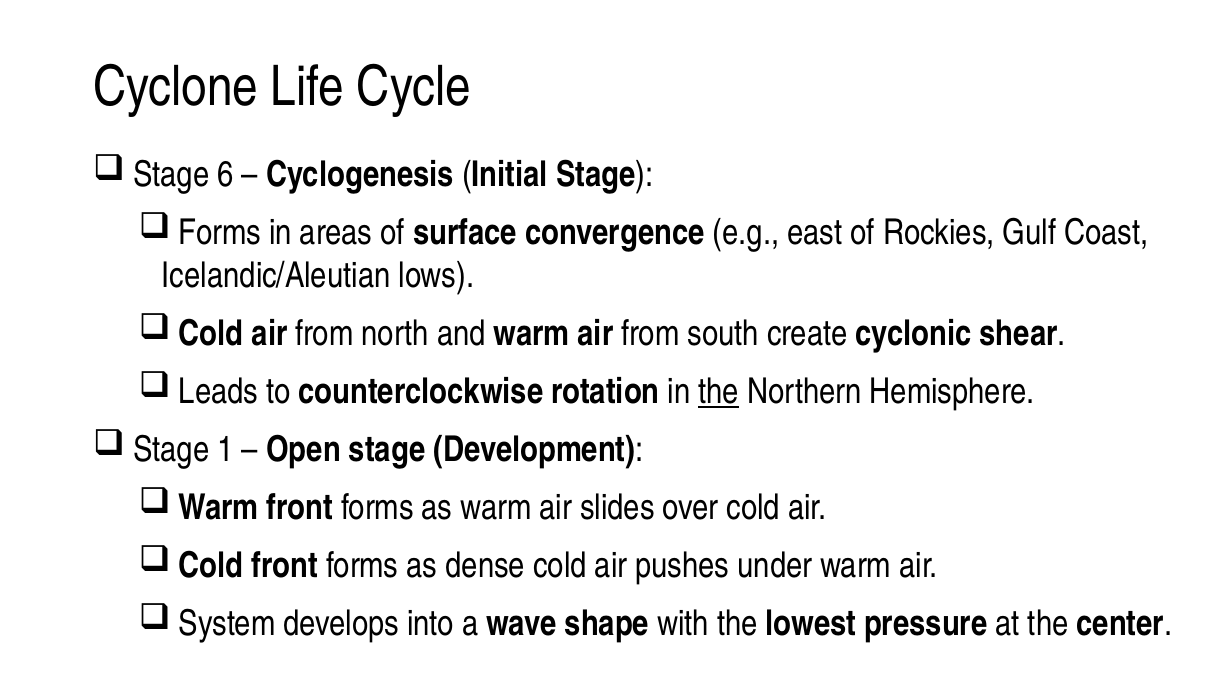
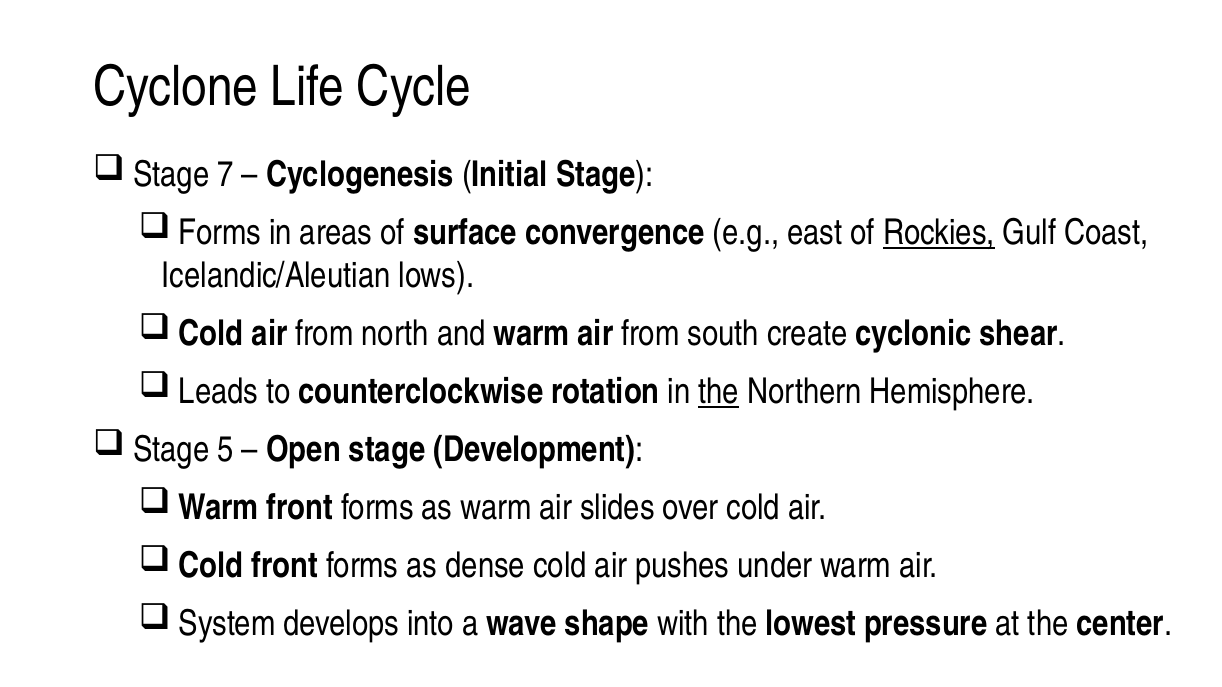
6: 6 -> 7 (226, 175)
Rockies underline: none -> present (939, 233)
1: 1 -> 5 (226, 450)
